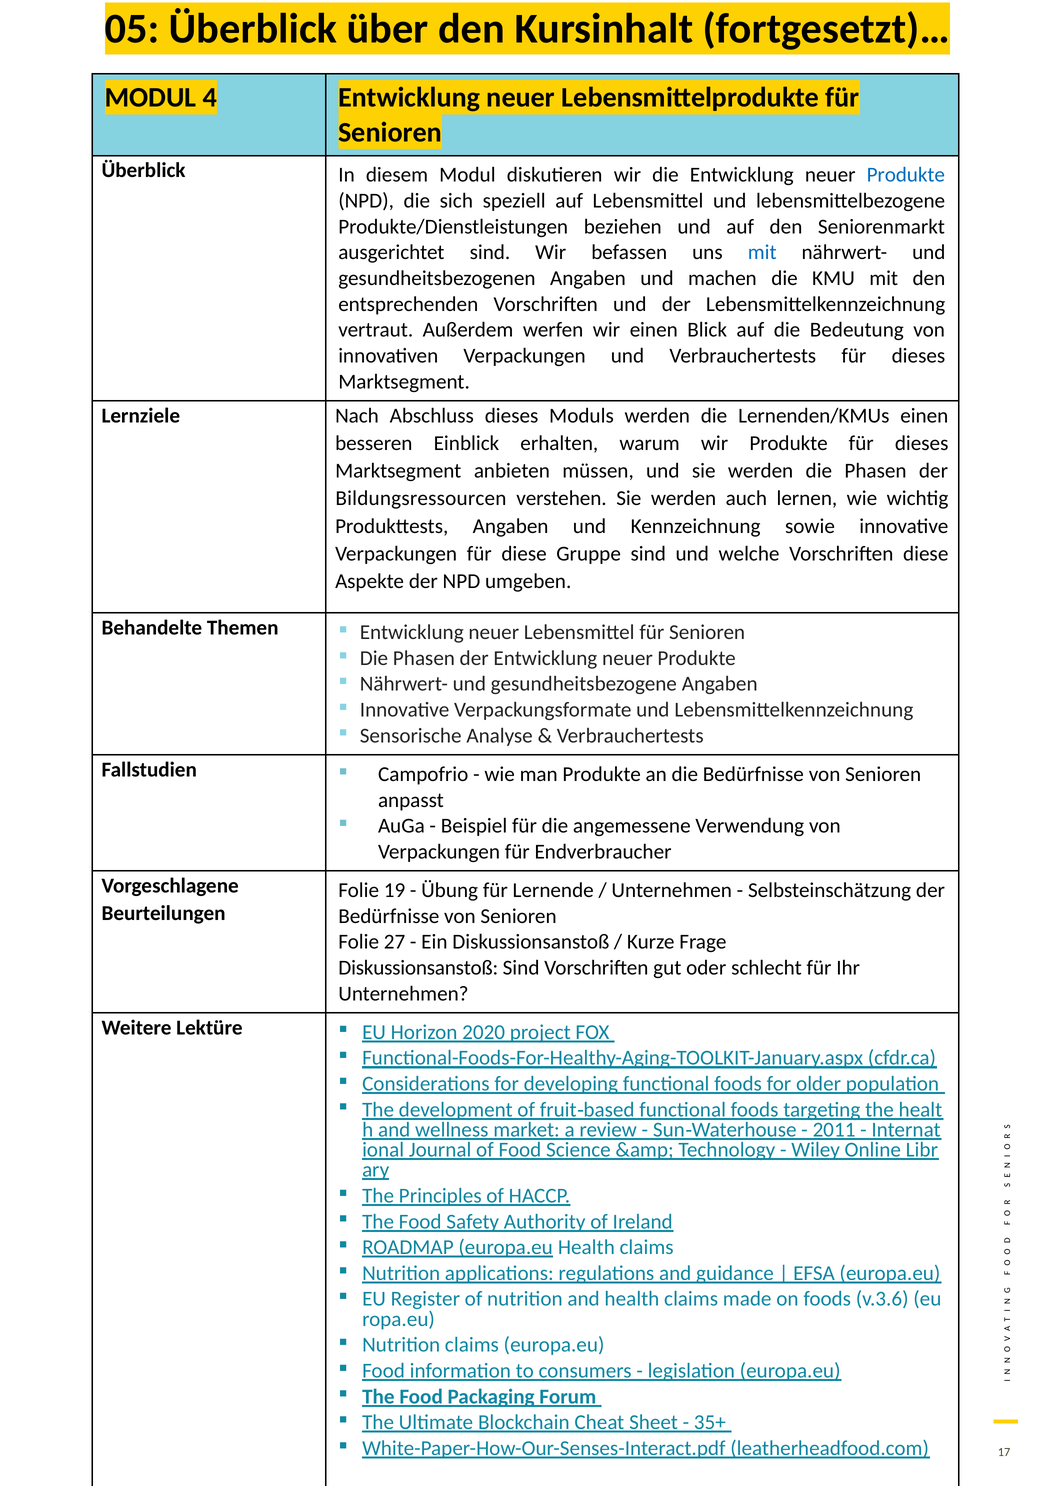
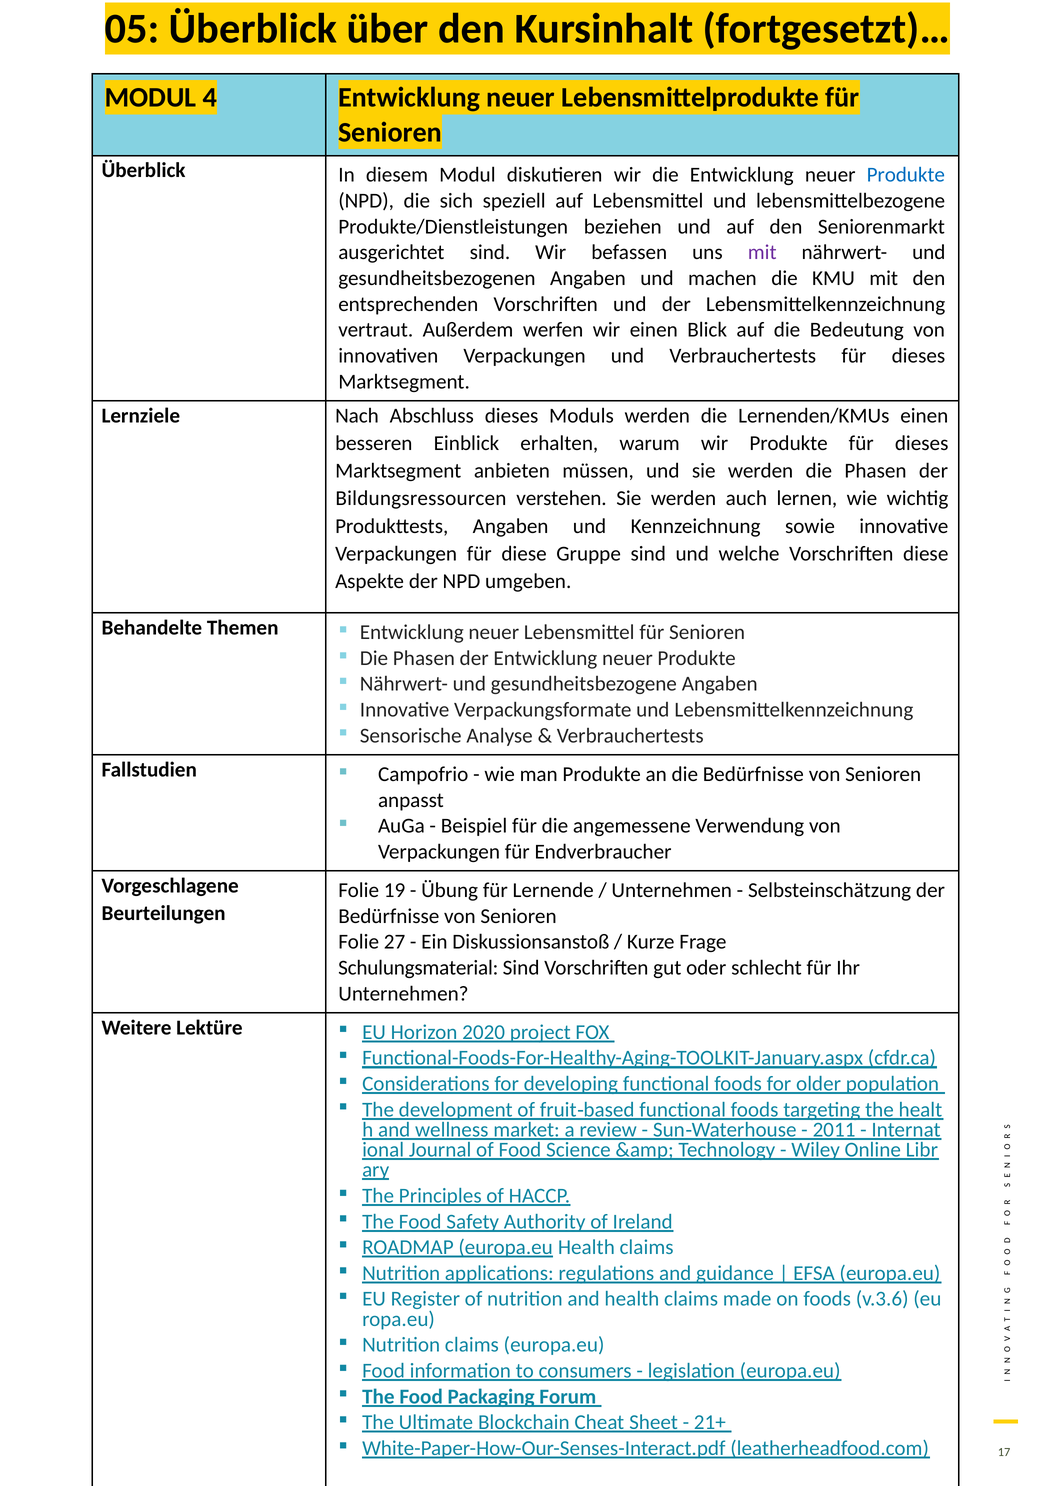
mit colour: blue -> purple (762, 253)
Diskussionsanstoß: Diskussionsanstoß -> Schulungsmaterial (418, 968)
35+: 35+ -> 21+ (710, 1423)
